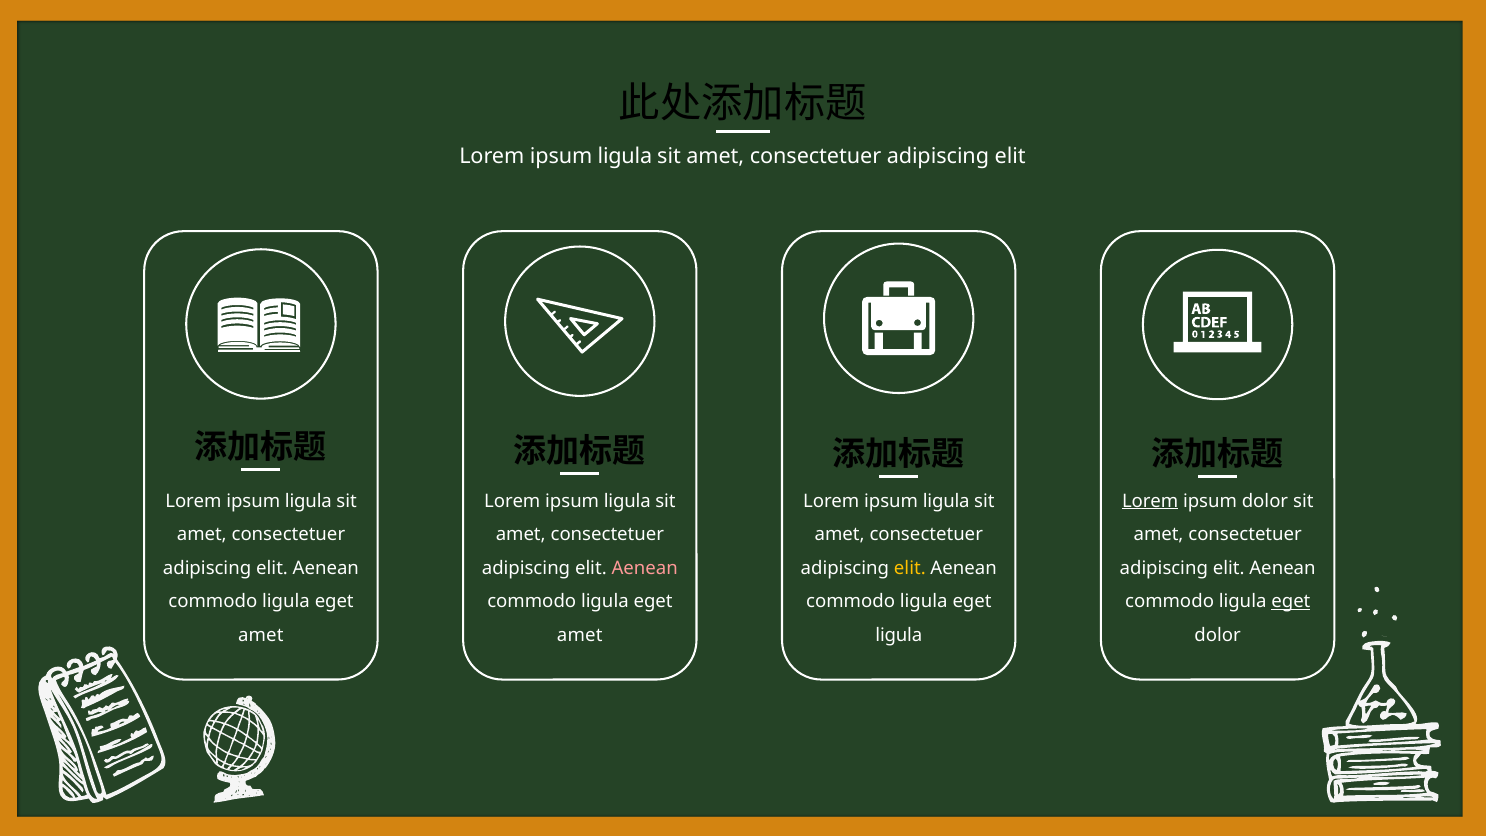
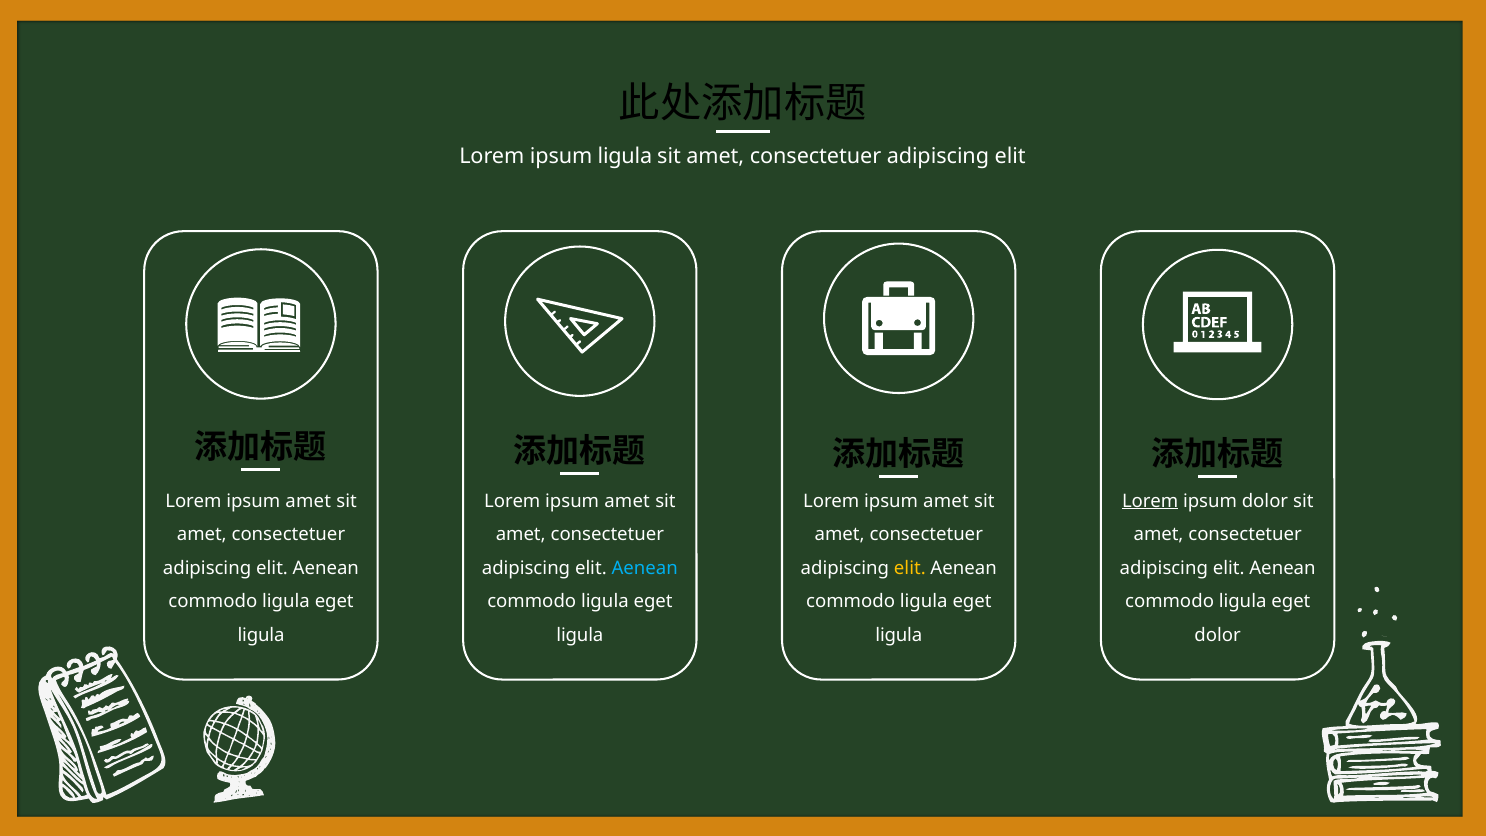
ligula: ligula -> amet (308, 501)
ligula: ligula -> amet (627, 501)
ligula: ligula -> amet (946, 501)
Aenean colour: pink -> light blue (645, 568)
eget underline: present -> none (1291, 601)
amet: amet -> ligula (261, 635)
amet: amet -> ligula (580, 635)
